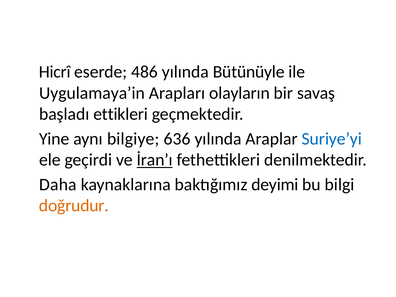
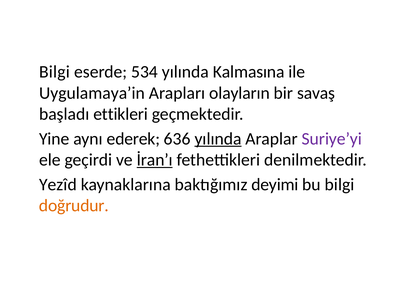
Hicrî: Hicrî -> Bilgi (55, 72)
486: 486 -> 534 (145, 72)
Bütünüyle: Bütünüyle -> Kalmasına (249, 72)
bilgiye: bilgiye -> ederek (133, 139)
yılında underline: none -> present (218, 139)
Suriye’yi colour: blue -> purple (332, 139)
Daha: Daha -> Yezîd (58, 185)
